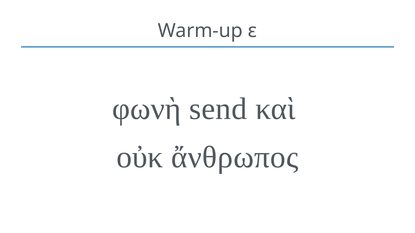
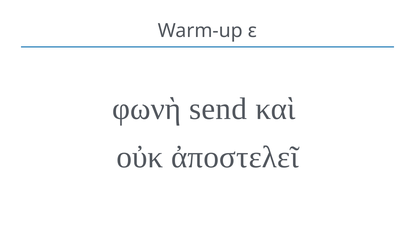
ἄνθρωπος: ἄνθρωπος -> ἀποστελεῖ (235, 158)
